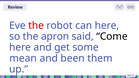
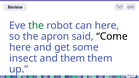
the colour: red -> green (36, 26)
mean: mean -> insect (23, 58)
and been: been -> them (73, 58)
